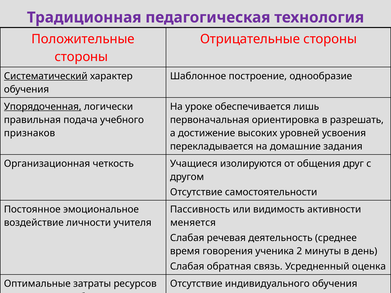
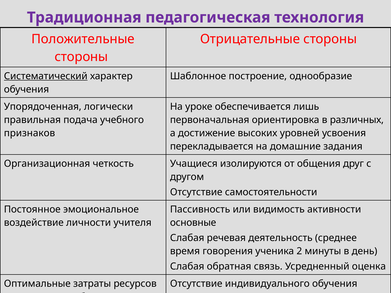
Упорядоченная underline: present -> none (43, 107)
разрешать: разрешать -> различных (357, 120)
меняется: меняется -> основные (193, 223)
